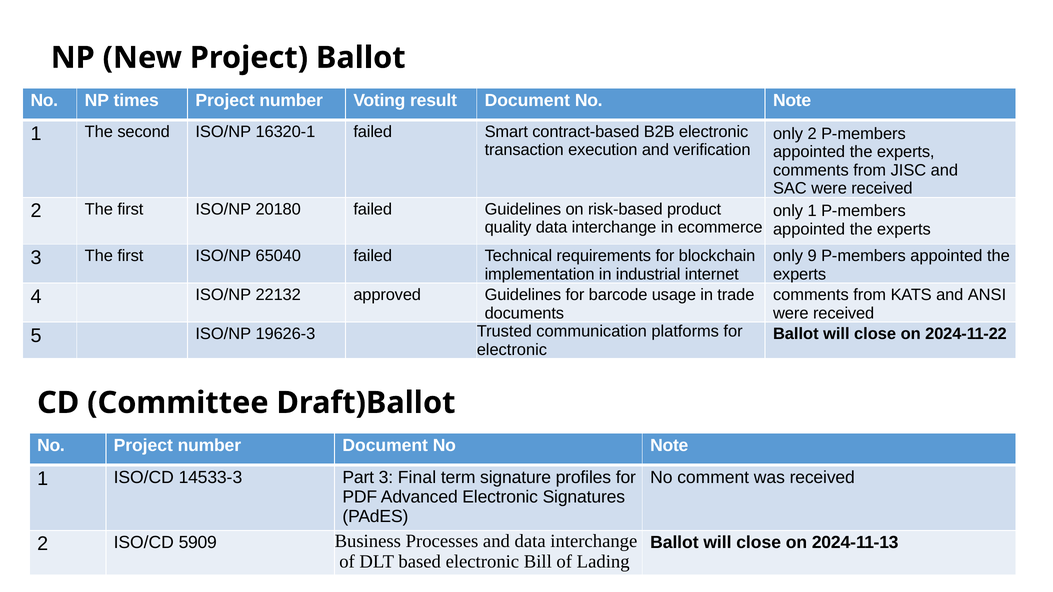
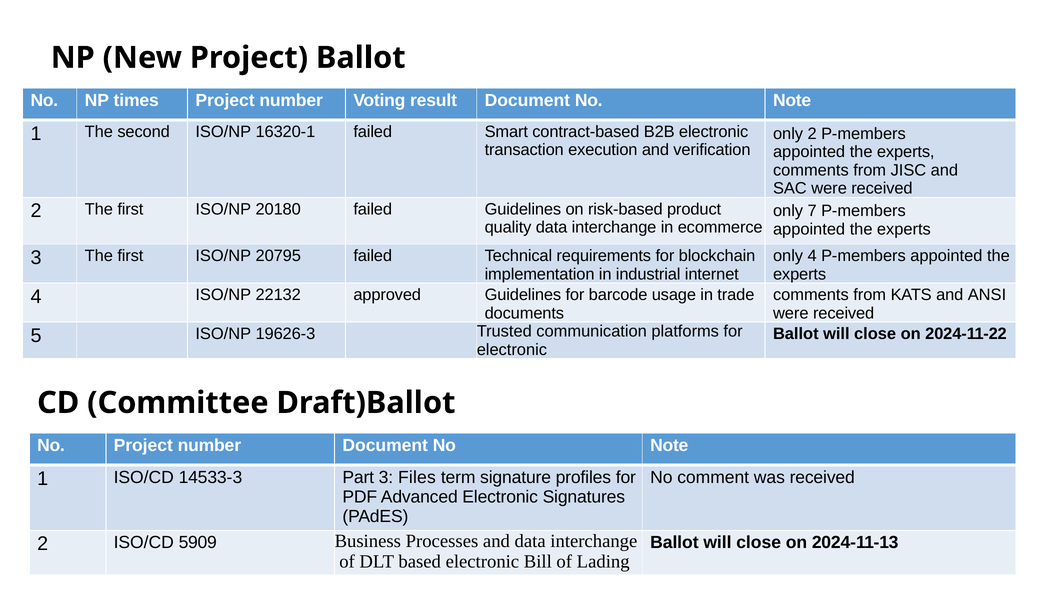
only 1: 1 -> 7 (812, 211)
only 9: 9 -> 4 (812, 256)
65040: 65040 -> 20795 (278, 256)
Final: Final -> Files (417, 478)
